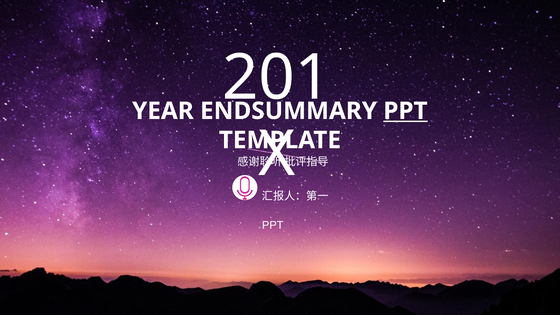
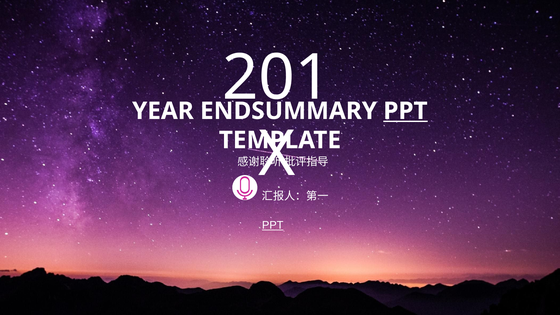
PPT underline: none -> present (273, 225)
